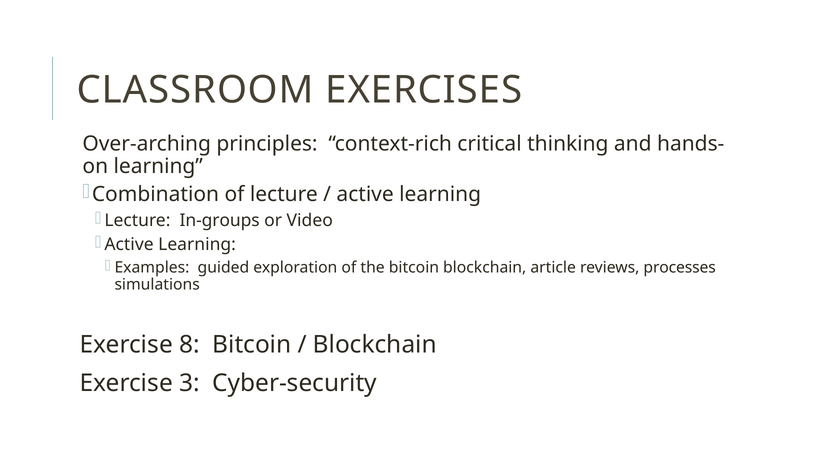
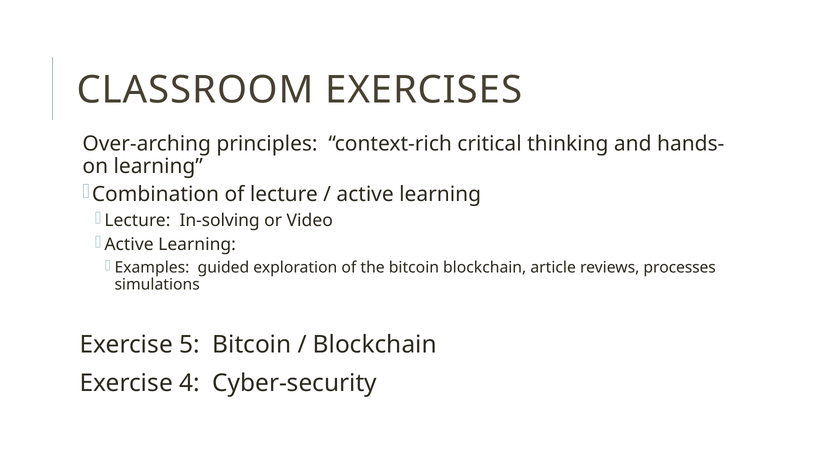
In-groups: In-groups -> In-solving (220, 220)
8: 8 -> 5 (189, 344)
3: 3 -> 4 (189, 383)
